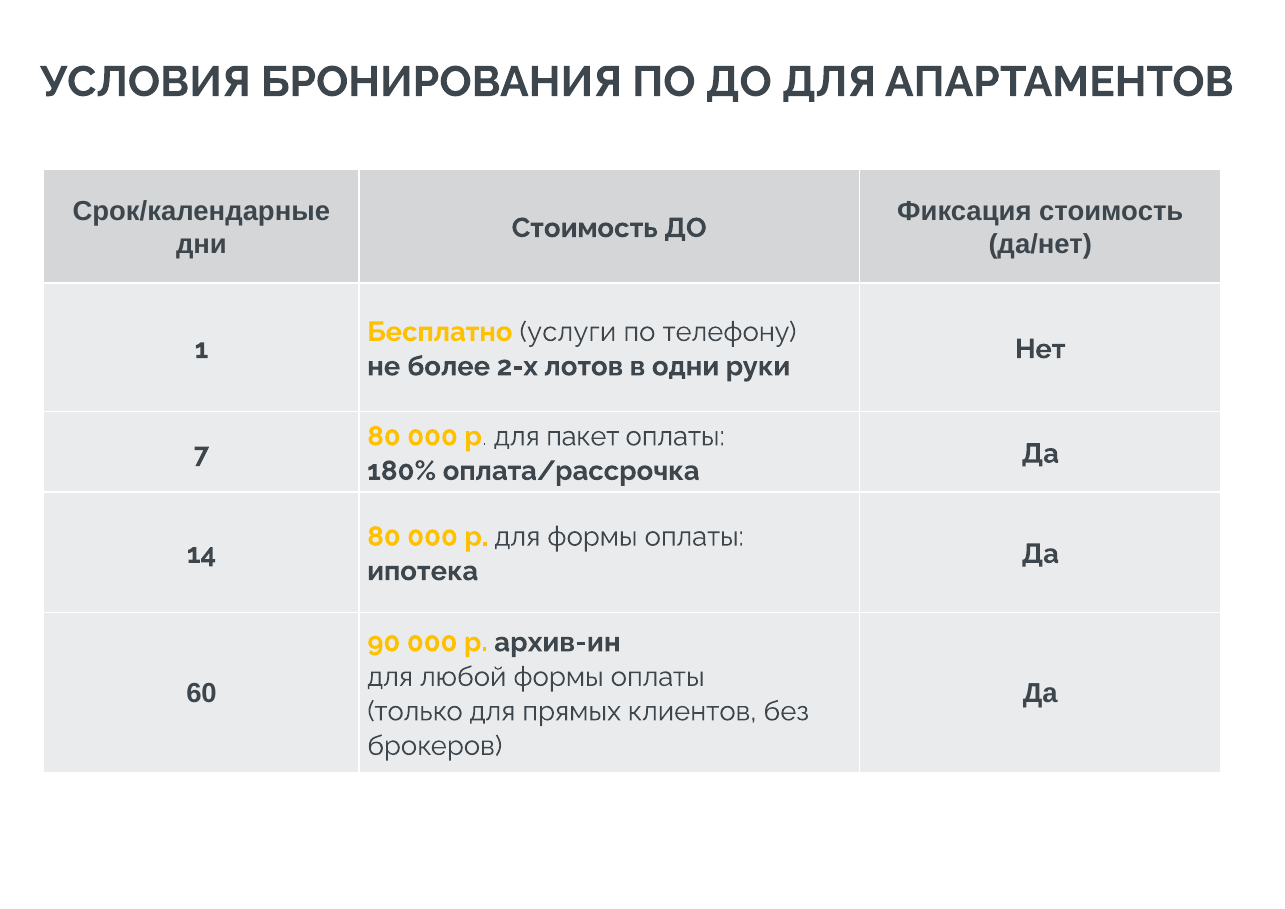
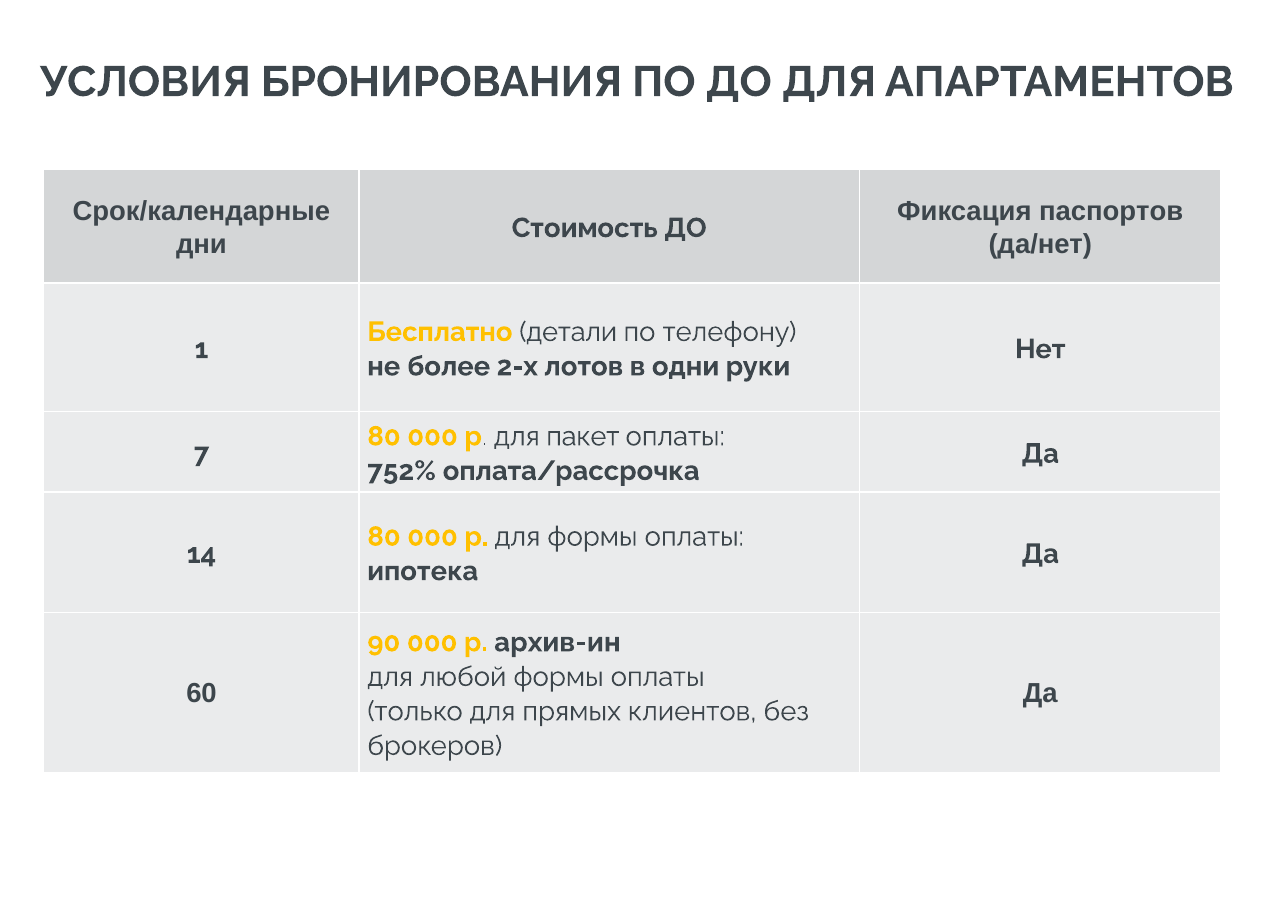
Фиксация стоимость: стоимость -> паспортов (1111, 211)
услуги: услуги -> детали (568, 332)
180%: 180% -> 752% (402, 471)
